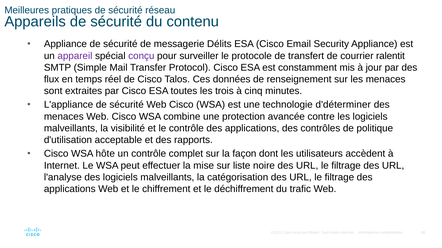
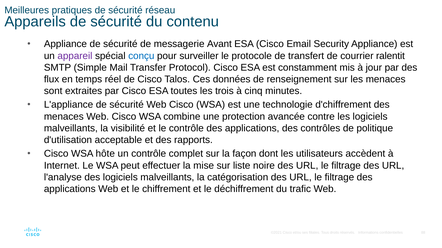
Délits: Délits -> Avant (219, 44)
conçu colour: purple -> blue (141, 56)
d'déterminer: d'déterminer -> d'chiffrement (343, 105)
